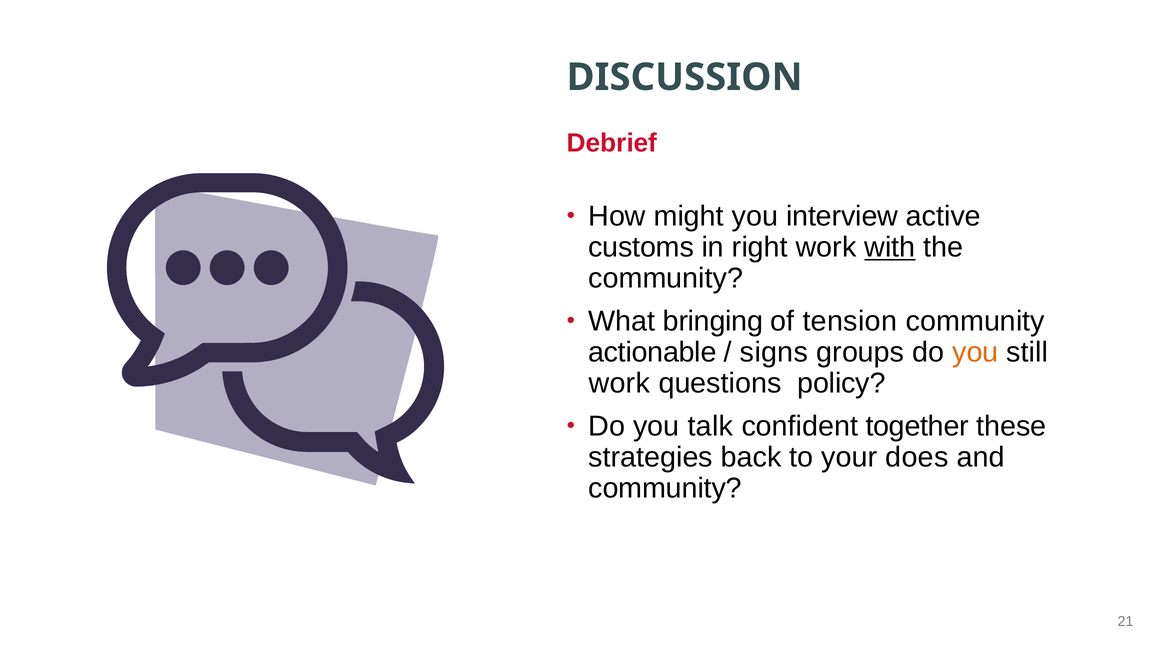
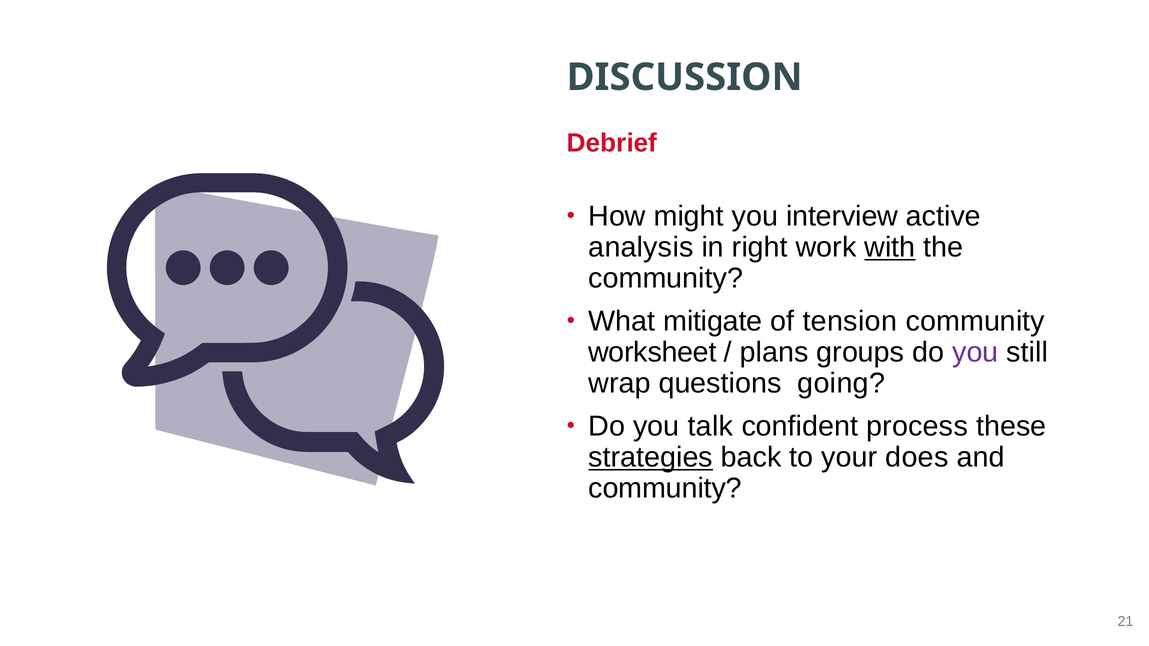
customs: customs -> analysis (641, 248)
bringing: bringing -> mitigate (713, 322)
actionable: actionable -> worksheet (652, 353)
signs: signs -> plans (774, 353)
you colour: orange -> purple (975, 353)
work: work -> wrap (619, 384)
policy: policy -> going (841, 384)
together: together -> process (917, 427)
strategies underline: none -> present (651, 458)
